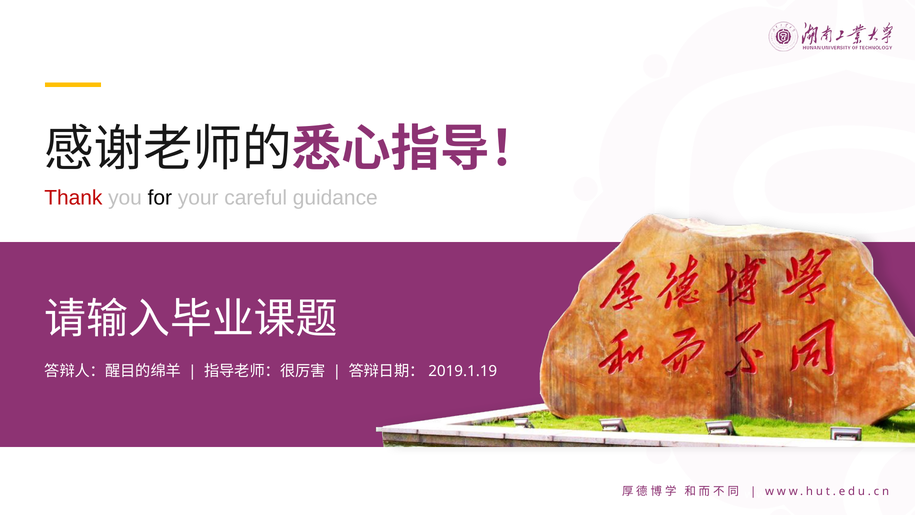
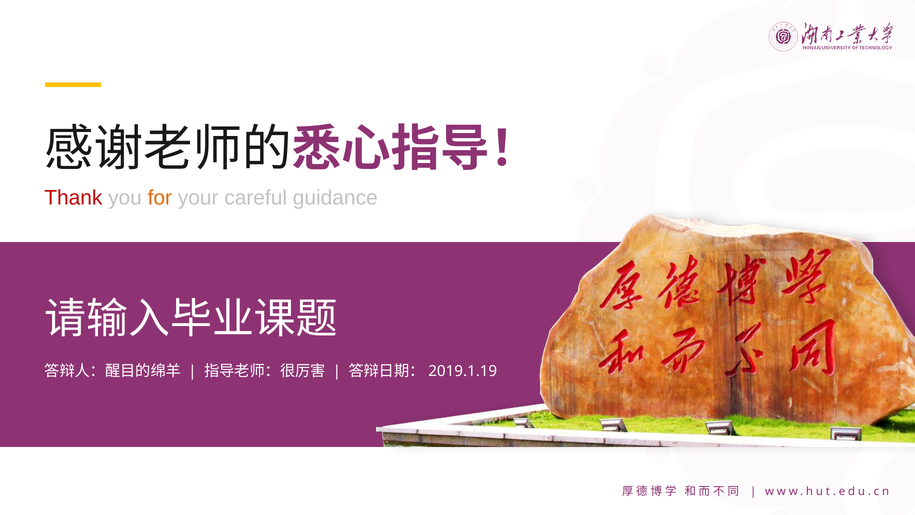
for colour: black -> orange (160, 198)
